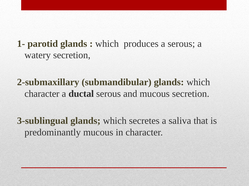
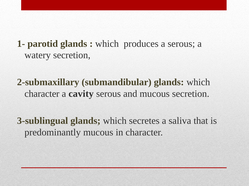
ductal: ductal -> cavity (81, 94)
